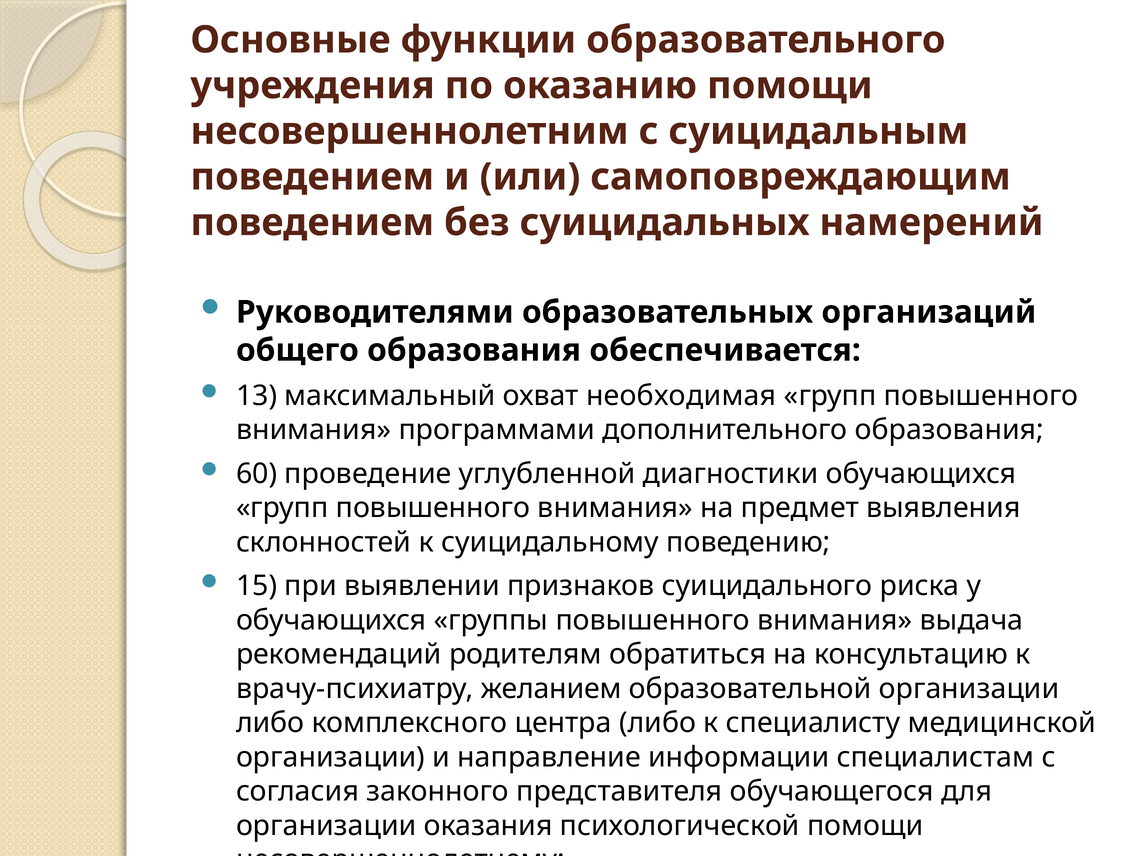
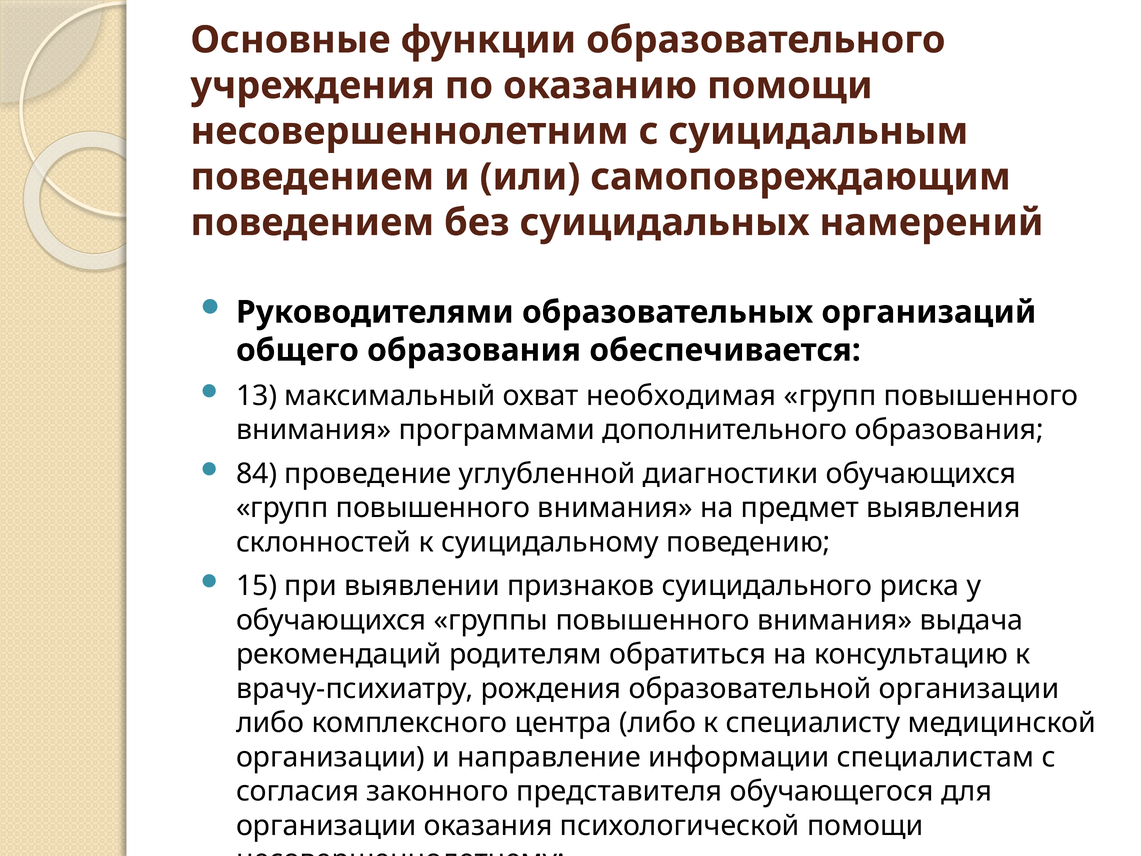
60: 60 -> 84 (257, 474)
желанием: желанием -> рождения (551, 688)
